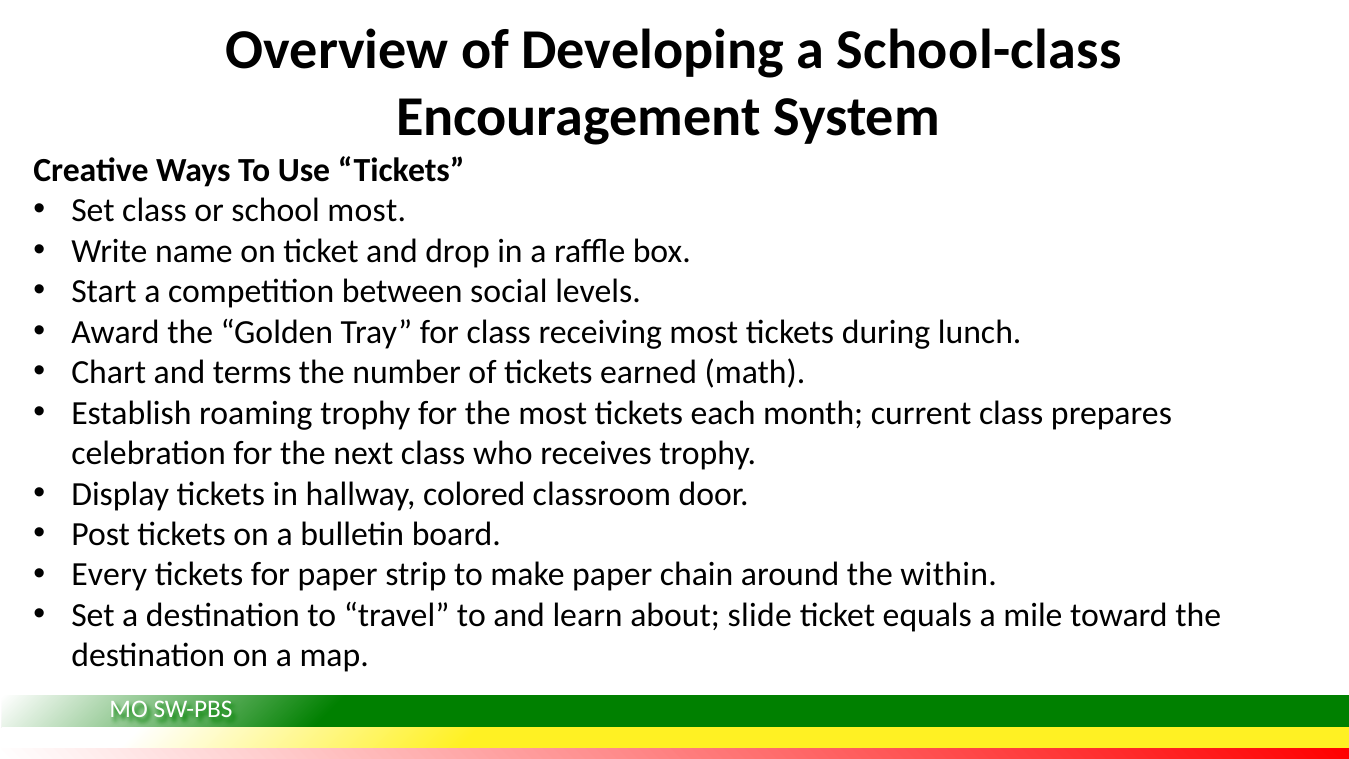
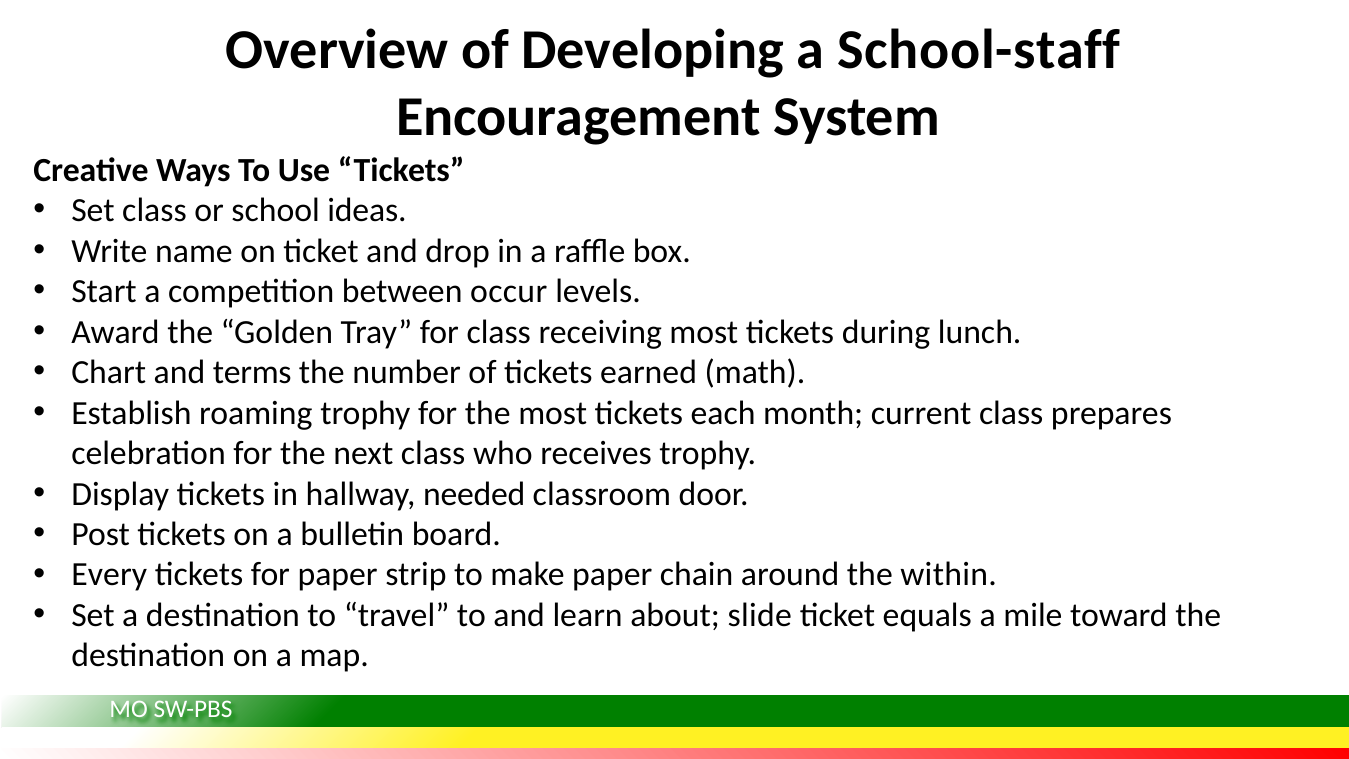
School-class: School-class -> School-staff (979, 49)
school most: most -> ideas (367, 210)
social: social -> occur (509, 291)
colored: colored -> needed (474, 494)
